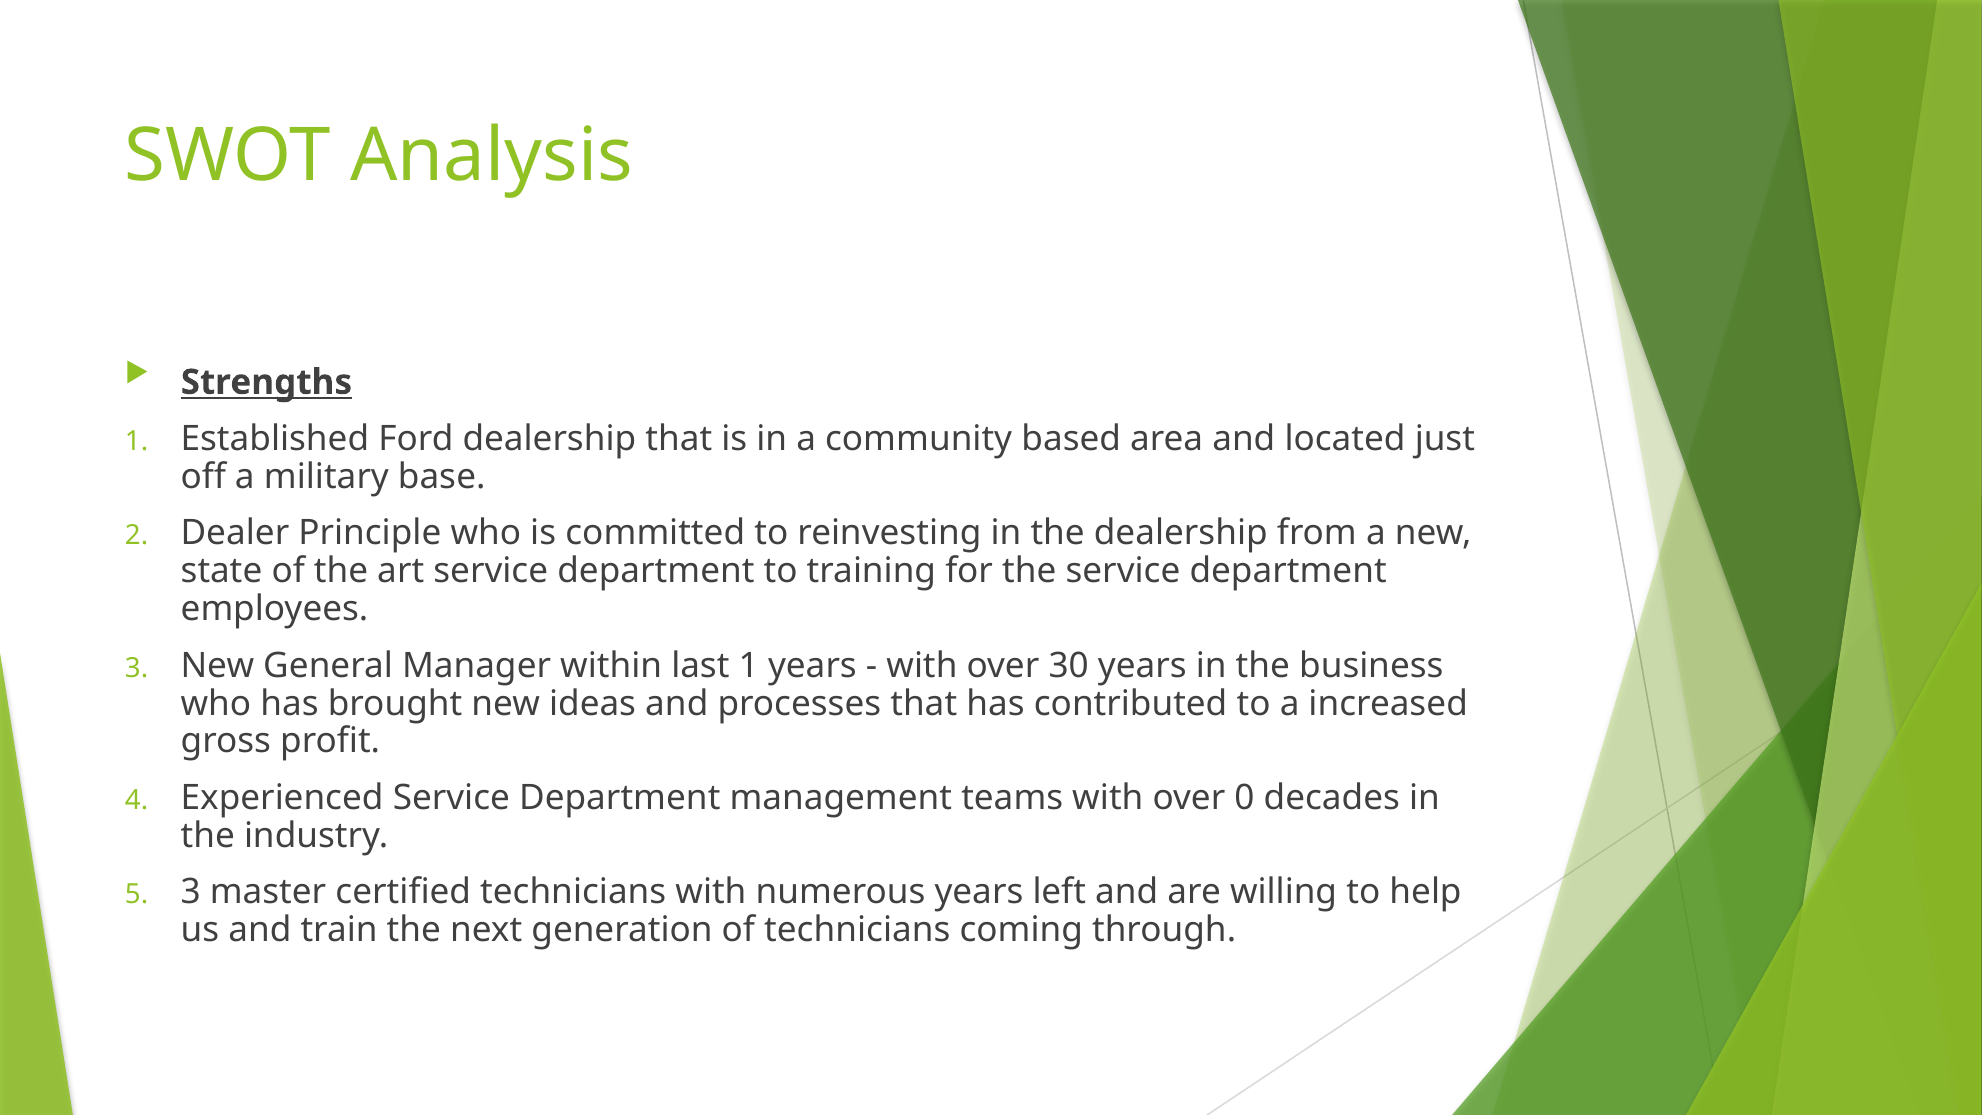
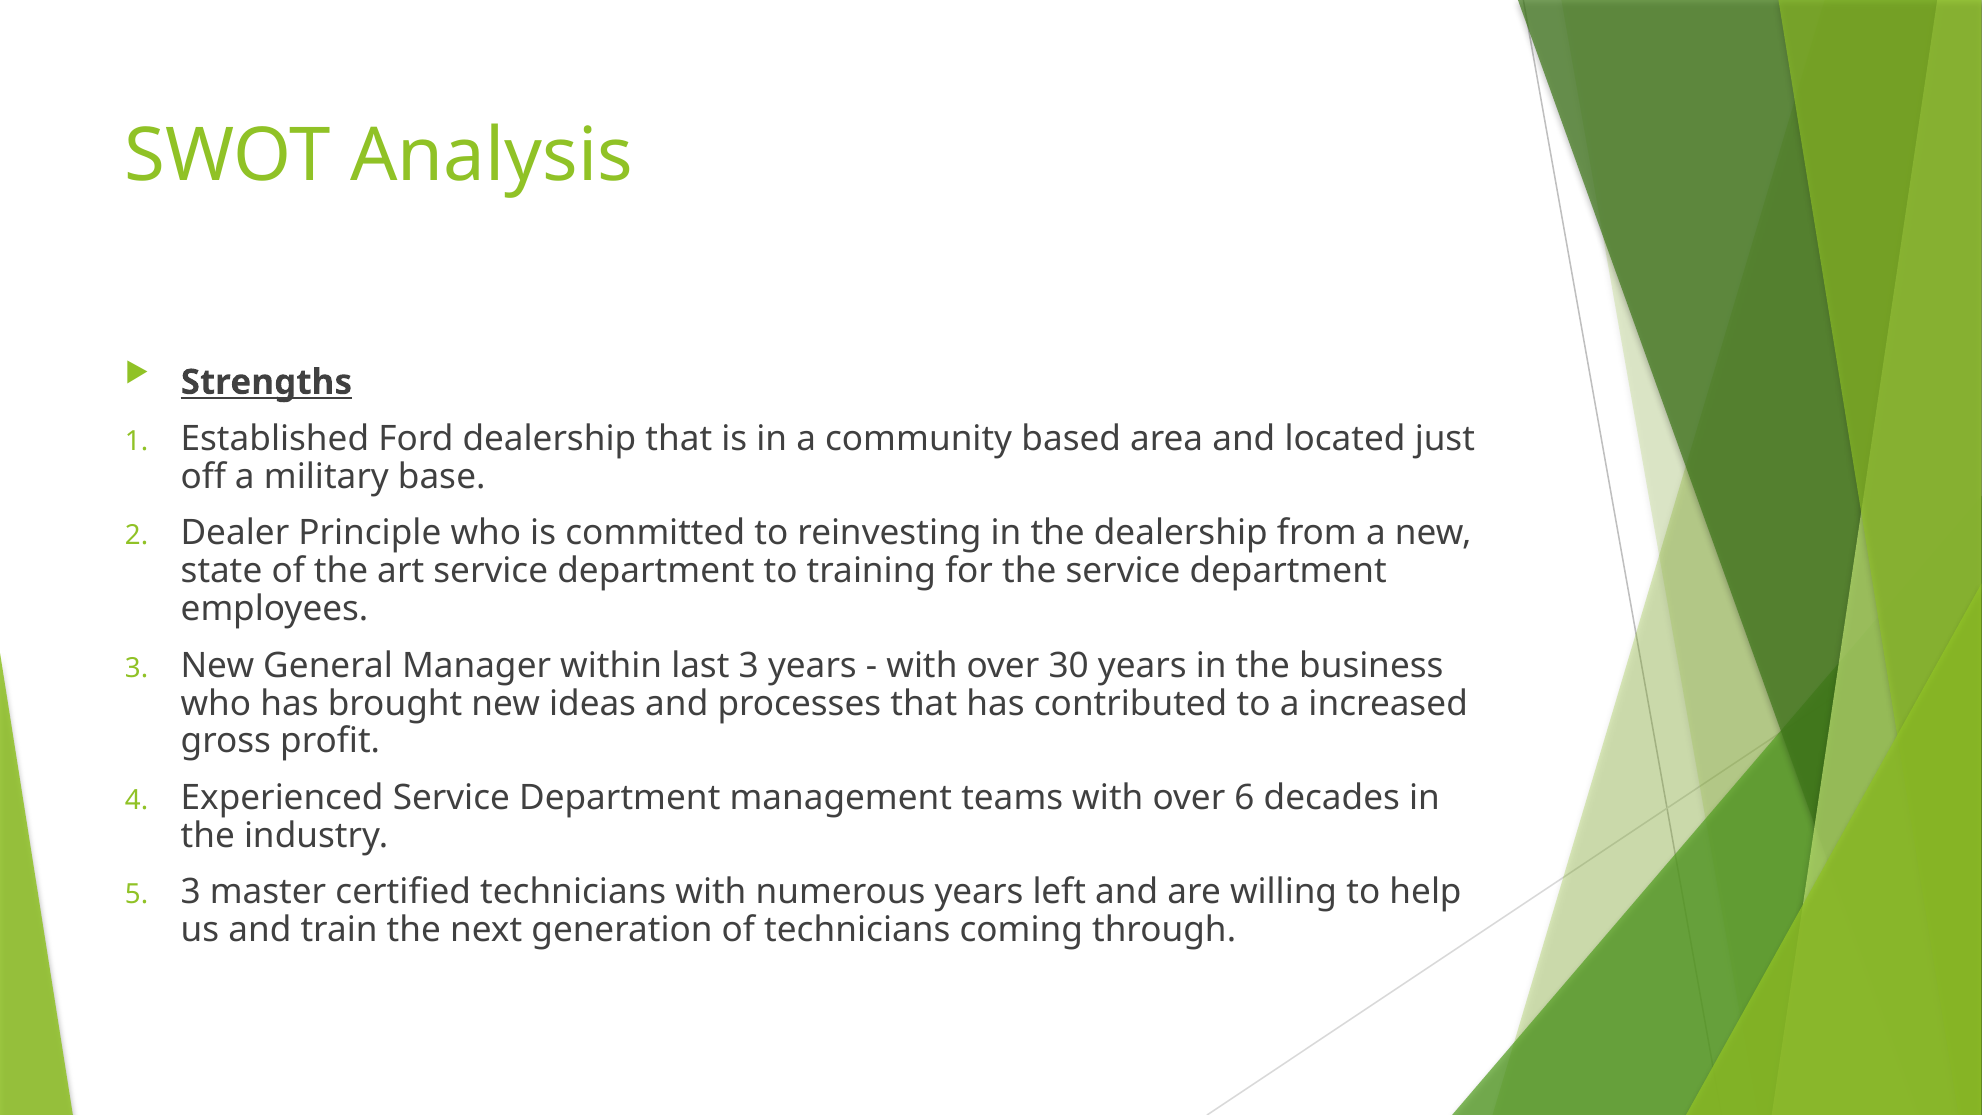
last 1: 1 -> 3 (749, 665)
0: 0 -> 6 (1245, 798)
